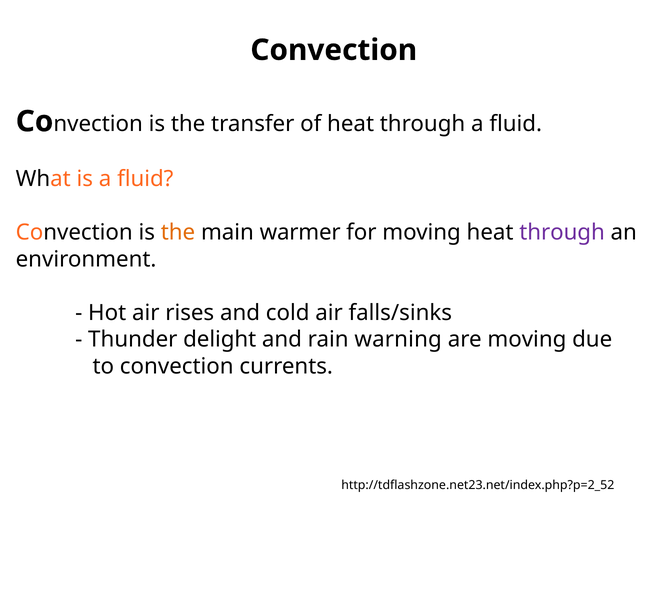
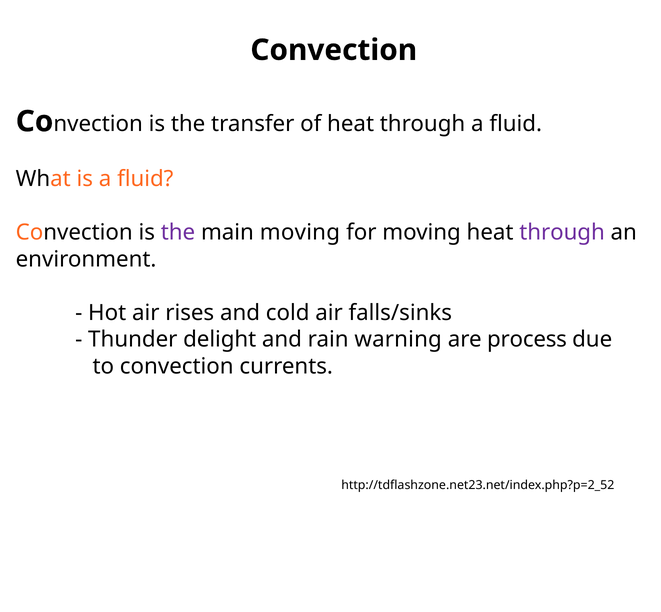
the colour: orange -> purple (178, 233)
main warmer: warmer -> moving (300, 233)
are moving: moving -> process (527, 340)
